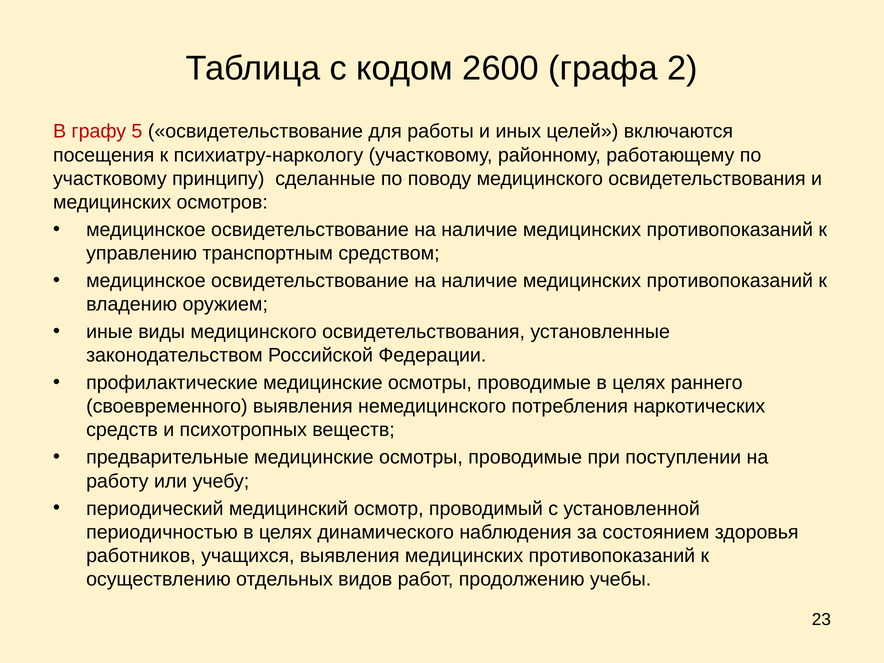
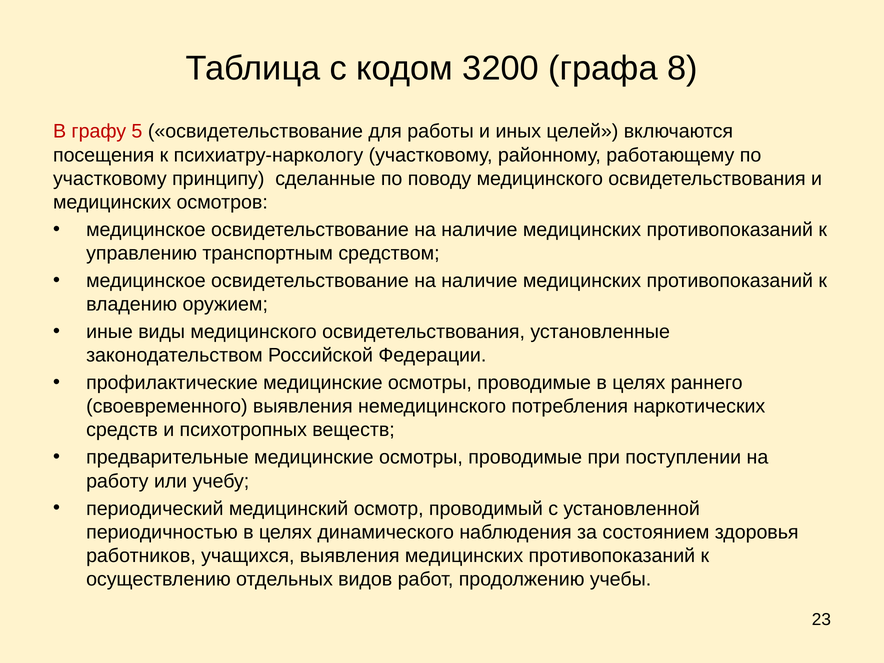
2600: 2600 -> 3200 (501, 68)
2: 2 -> 8 (682, 68)
